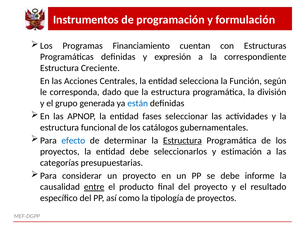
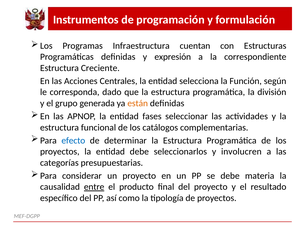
Financiamiento: Financiamiento -> Infraestructura (141, 46)
están colour: blue -> orange (138, 104)
gubernamentales: gubernamentales -> complementarias (214, 128)
Estructura underline: present -> none (182, 141)
estimación: estimación -> involucren (241, 152)
informe: informe -> materia (260, 176)
